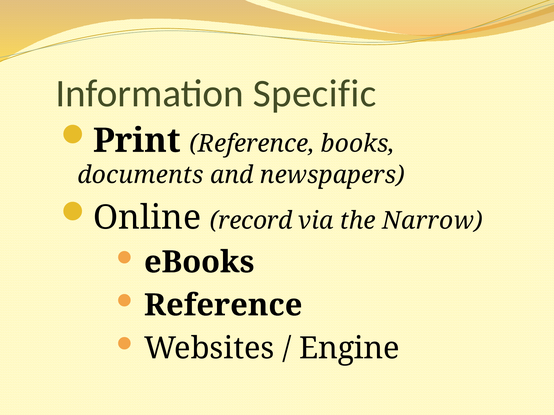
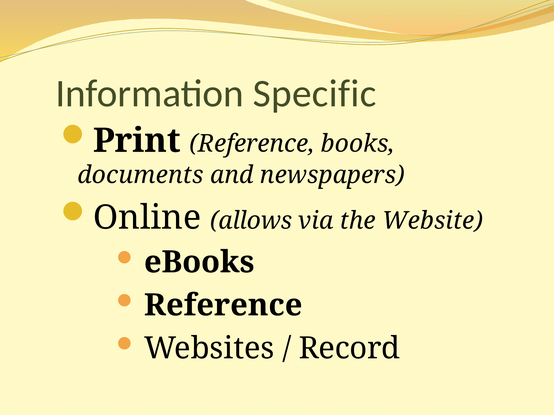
record: record -> allows (251, 221)
Narrow: Narrow -> Website (433, 221)
Engine: Engine -> Record (349, 349)
